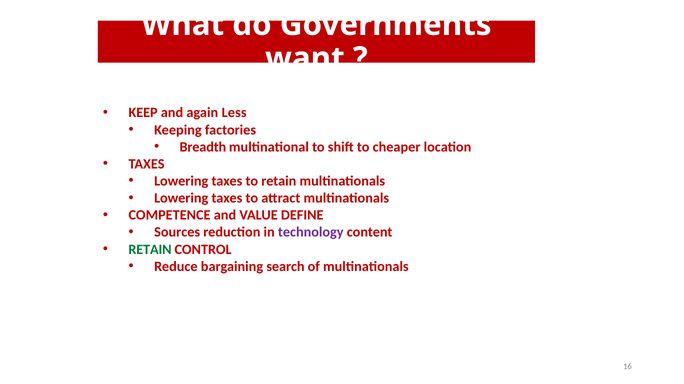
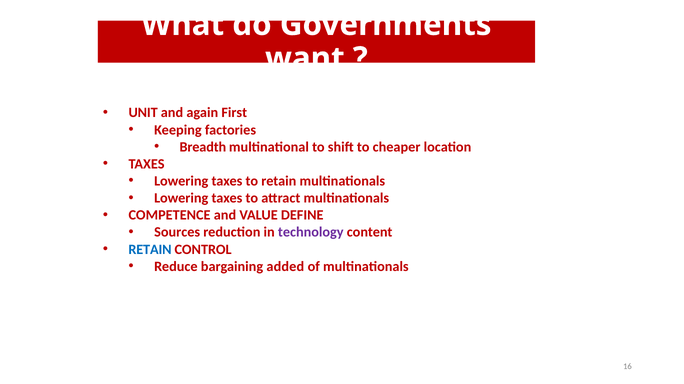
KEEP: KEEP -> UNIT (143, 113)
Less: Less -> First (234, 113)
RETAIN colour: green -> blue (150, 250)
search: search -> added (285, 267)
